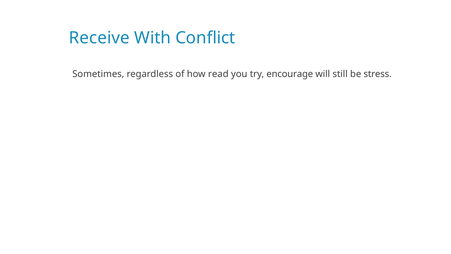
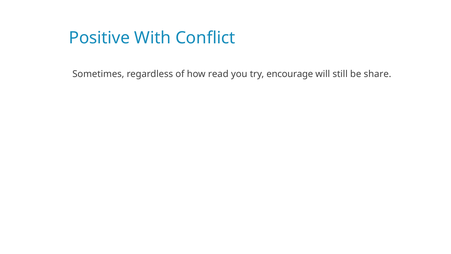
Receive: Receive -> Positive (99, 38)
stress: stress -> share (378, 74)
